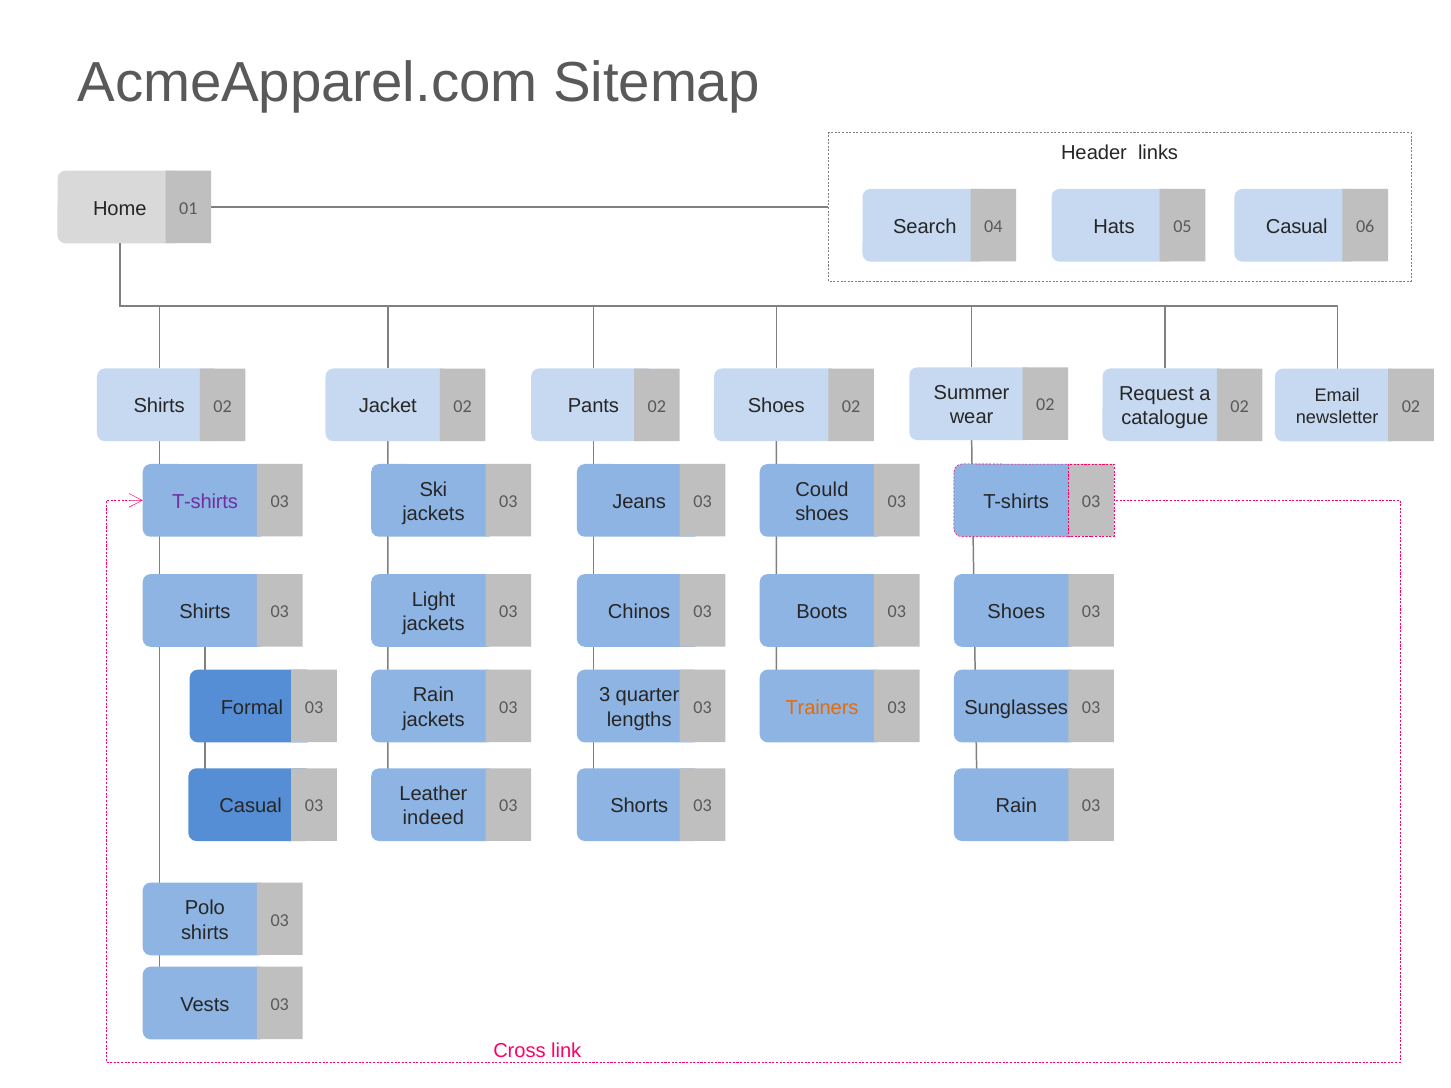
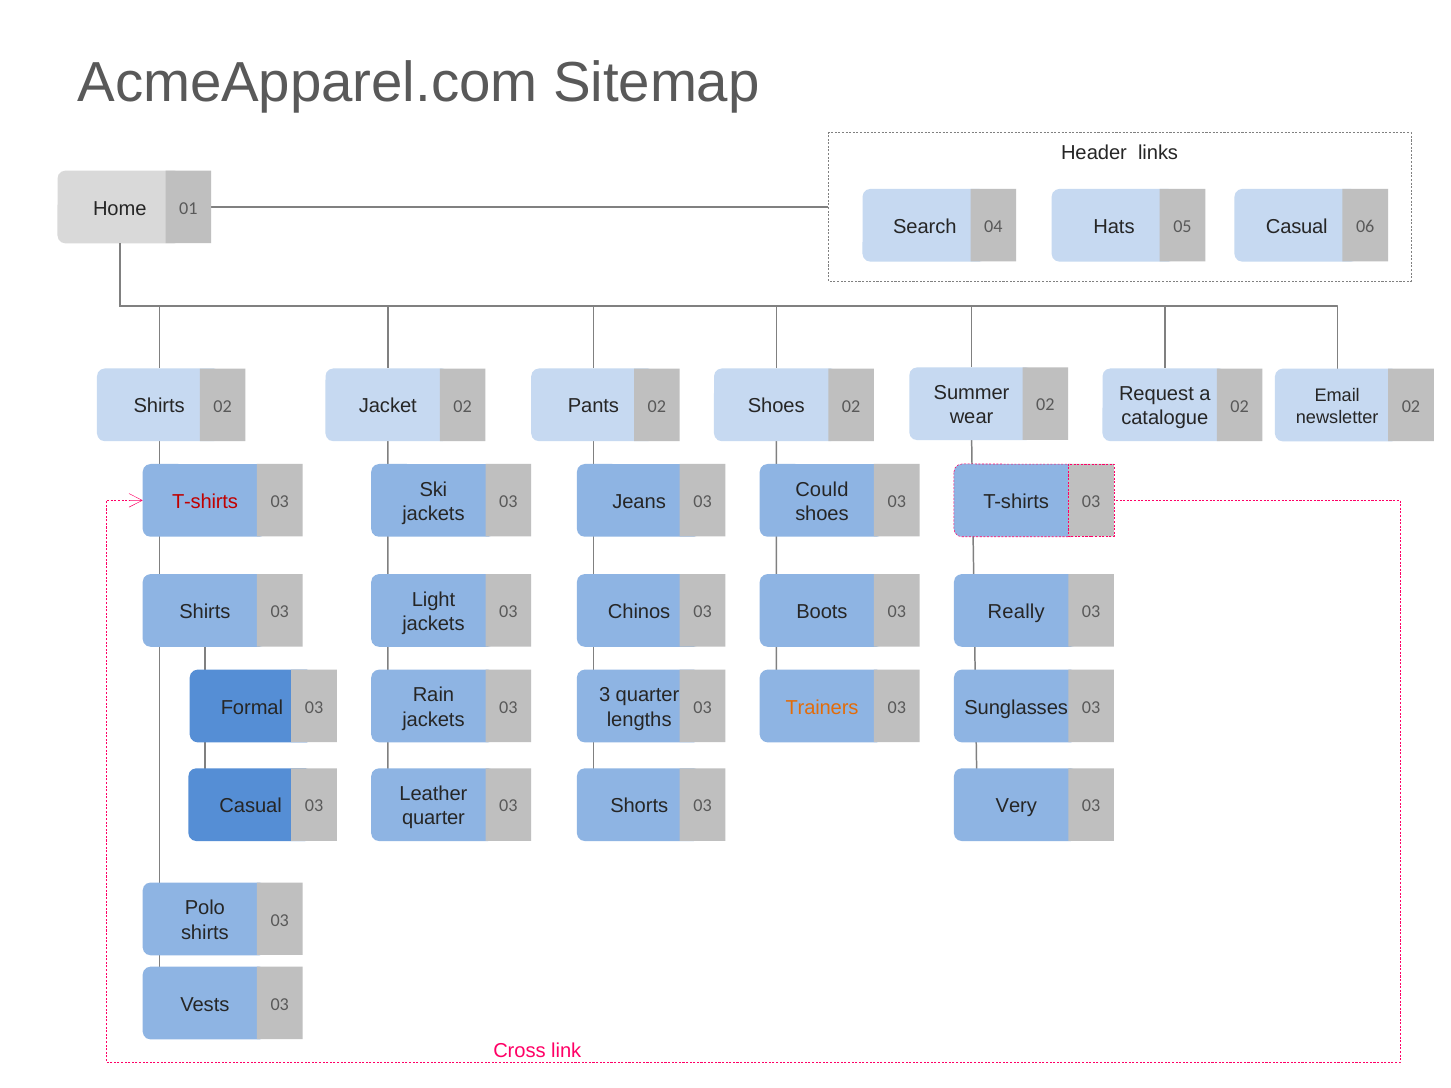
T-shirts colour: purple -> red (205, 502)
Shoes: Shoes -> Really (1016, 612)
Rain: Rain -> Very (1016, 806)
indeed: indeed -> quarter (434, 818)
